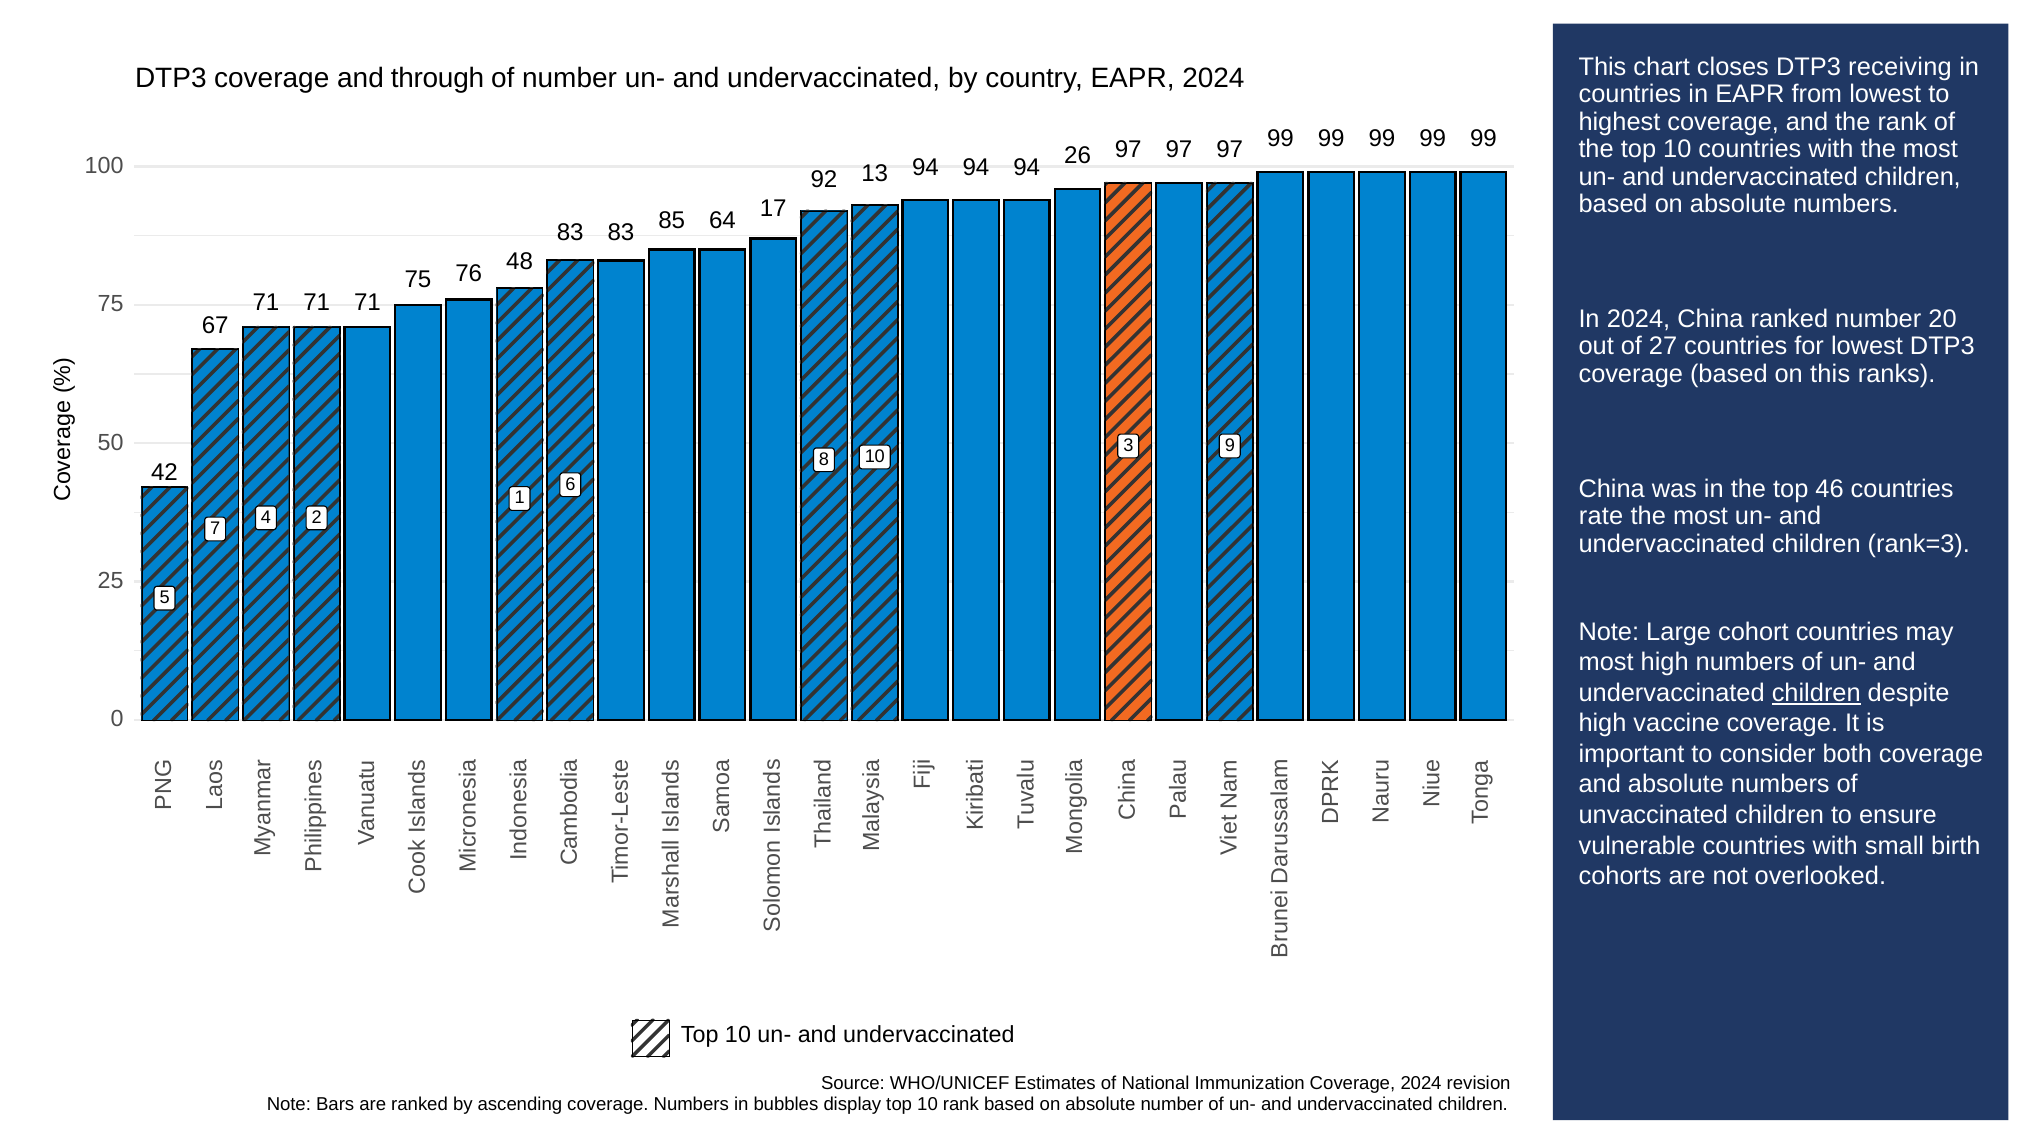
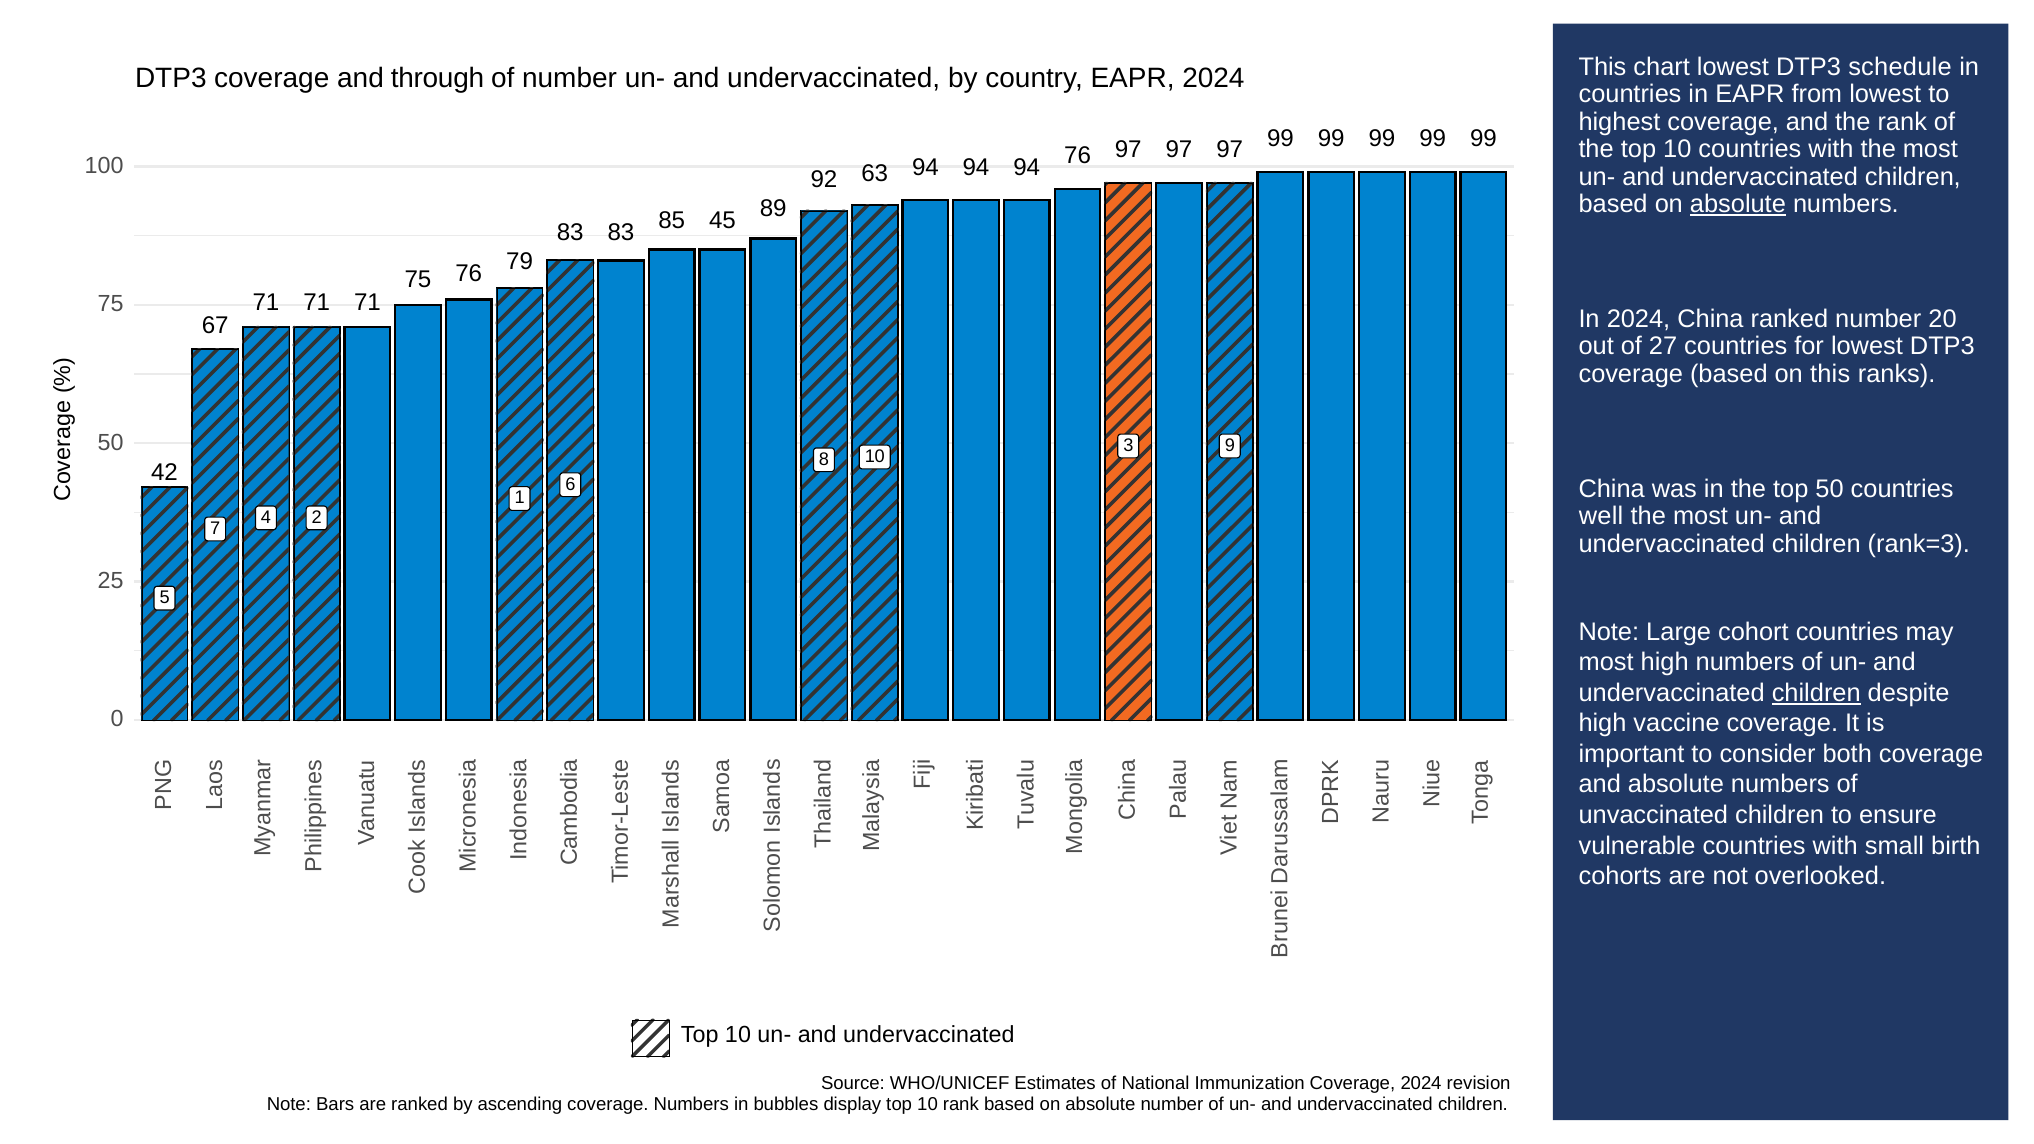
chart closes: closes -> lowest (1733, 67)
receiving: receiving -> schedule (1900, 67)
13: 13 -> 63 (875, 173)
94 26: 26 -> 76 (1078, 156)
absolute underline: none -> present (1738, 204)
17: 17 -> 89 (773, 209)
64: 64 -> 45 (722, 220)
48: 48 -> 79 (520, 262)
top 46: 46 -> 50 (1830, 489)
rate: rate -> well (1601, 516)
